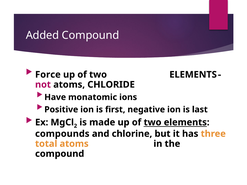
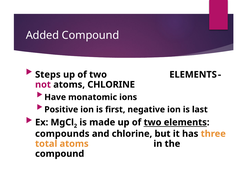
Force: Force -> Steps (48, 75)
atoms CHLORIDE: CHLORIDE -> CHLORINE (111, 85)
